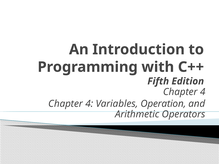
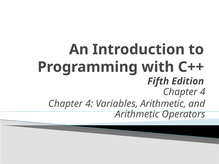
Variables Operation: Operation -> Arithmetic (163, 104)
